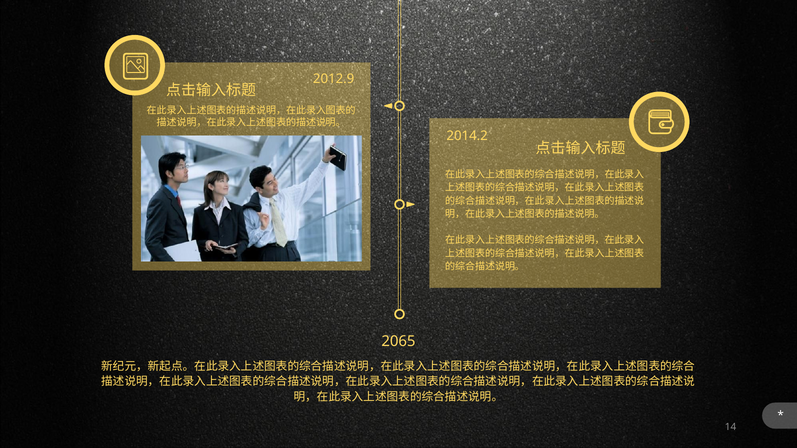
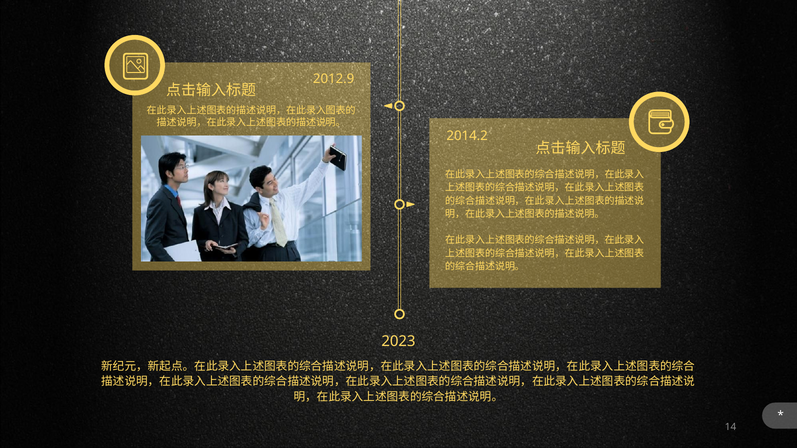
2065: 2065 -> 2023 (398, 342)
